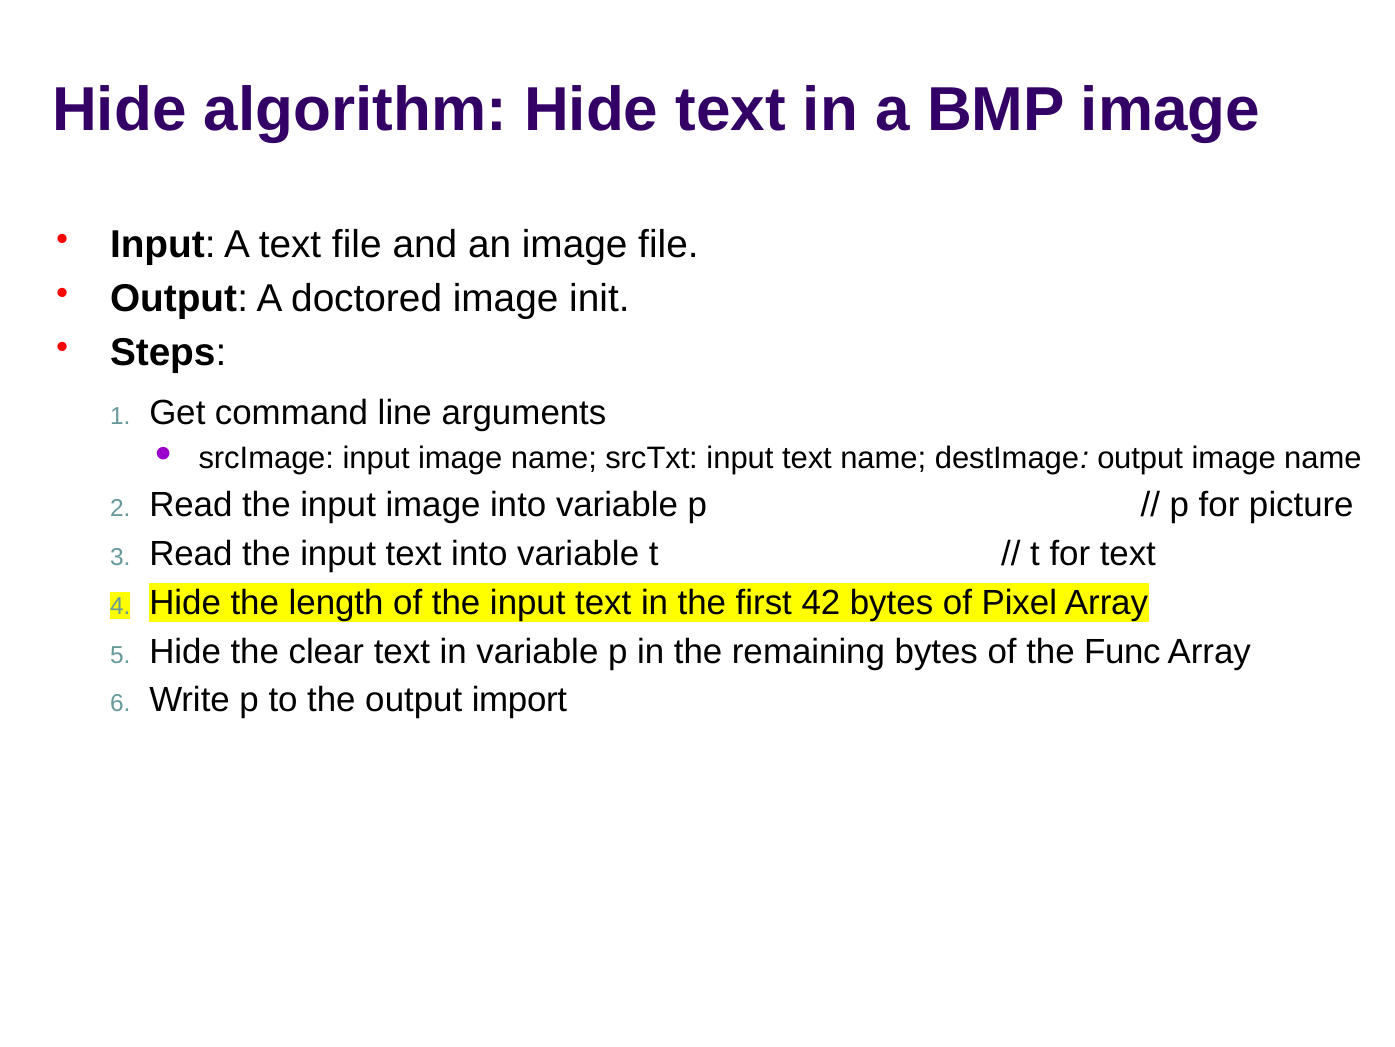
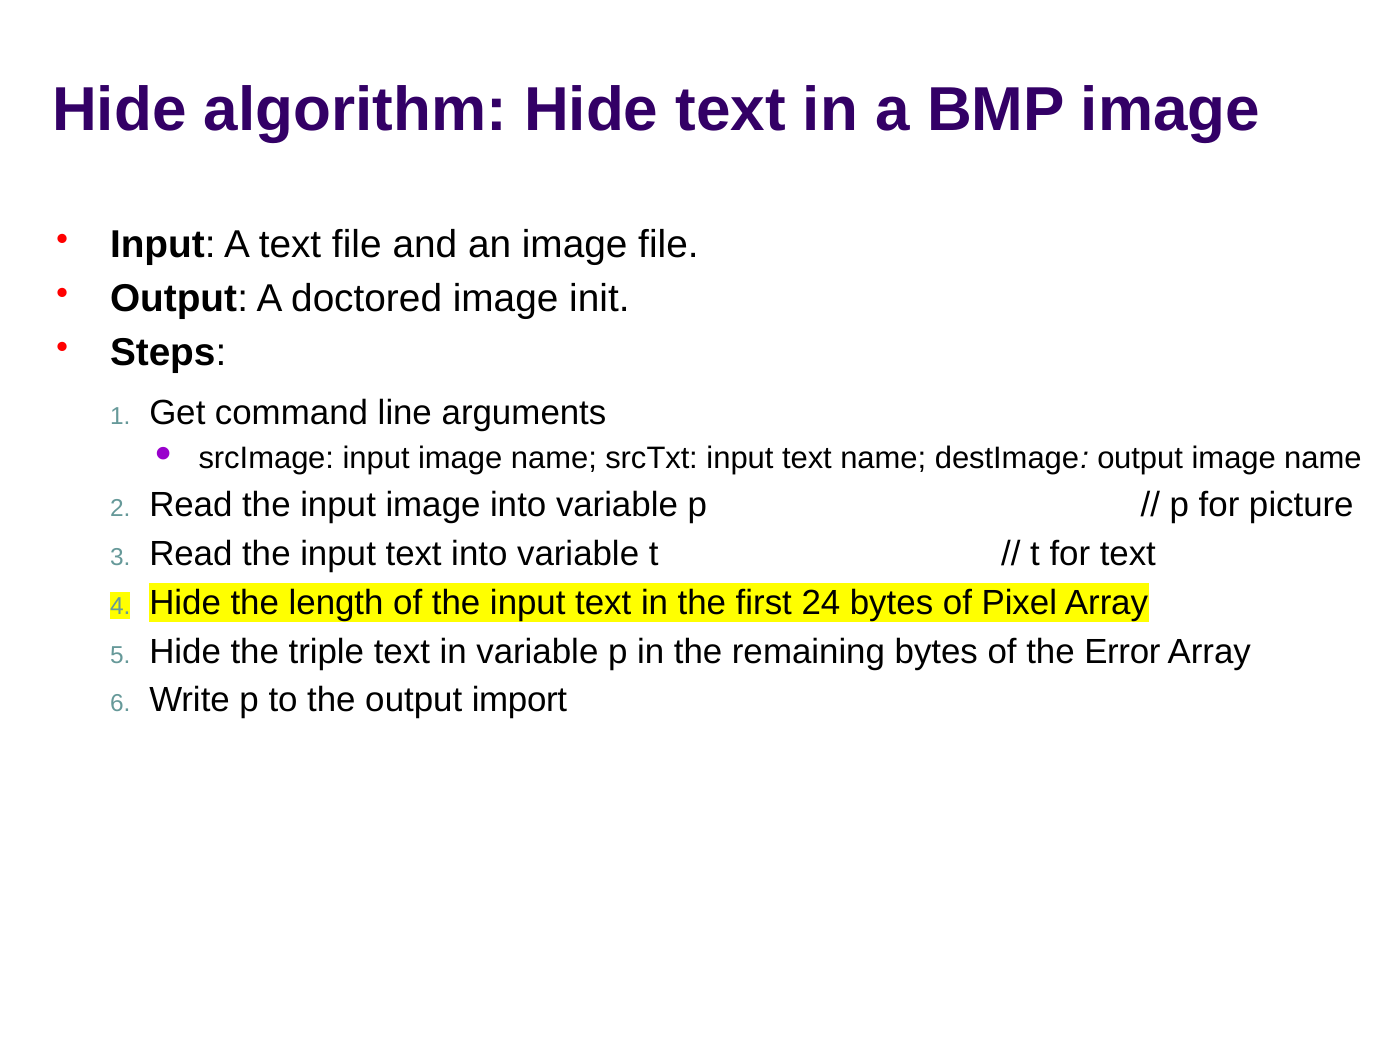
42: 42 -> 24 (821, 602)
clear: clear -> triple (326, 651)
Func: Func -> Error (1122, 651)
